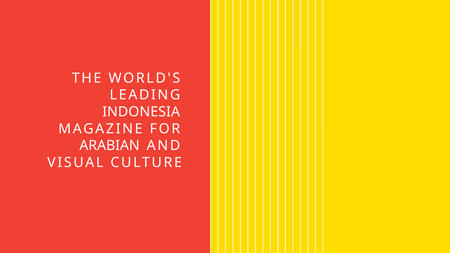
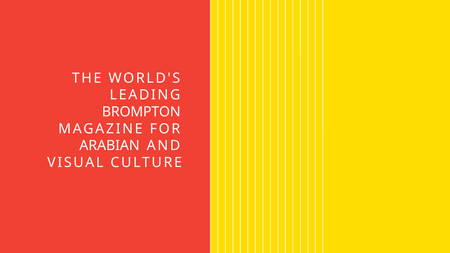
INDONESIA: INDONESIA -> BROMPTON (141, 112)
